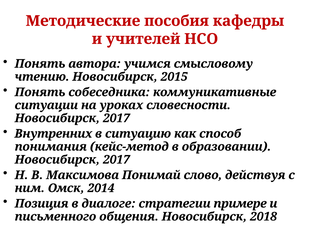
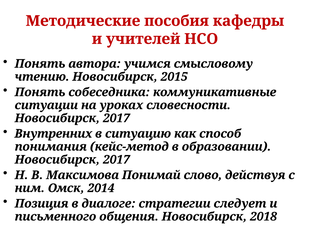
примере: примере -> следует (240, 204)
